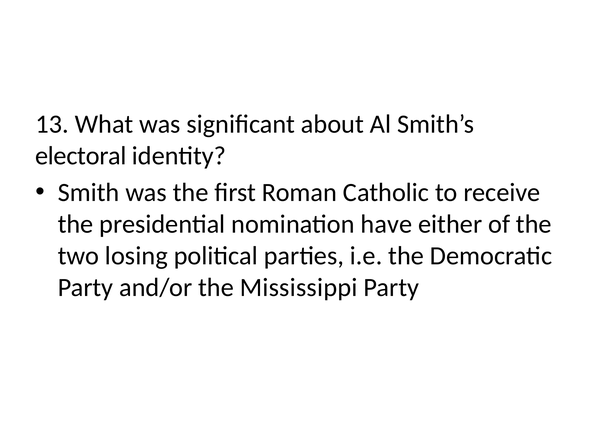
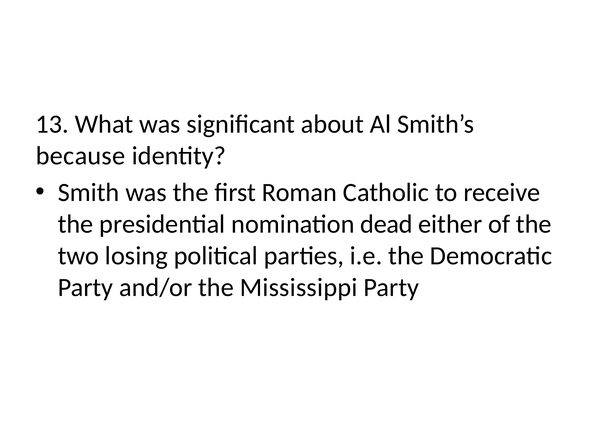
electoral: electoral -> because (81, 156)
have: have -> dead (387, 224)
